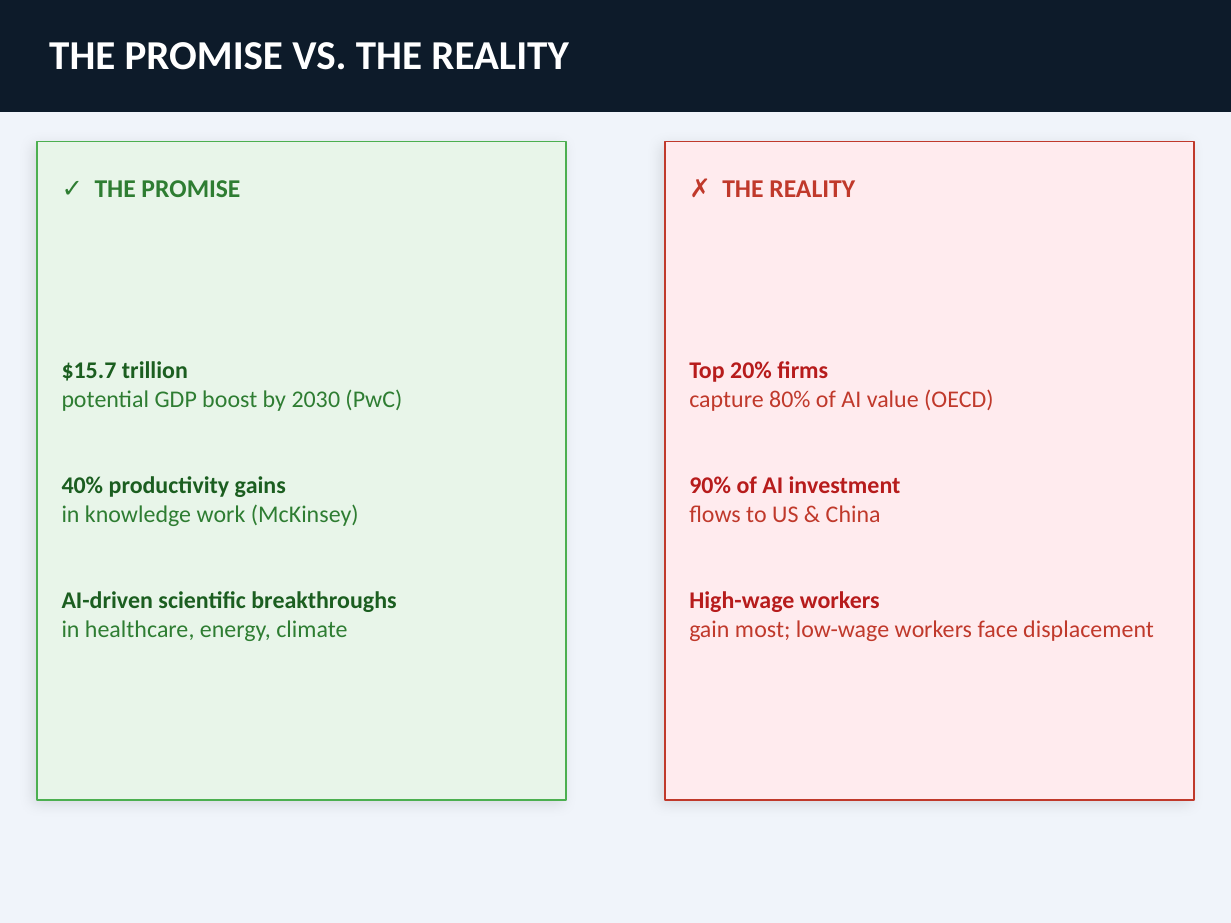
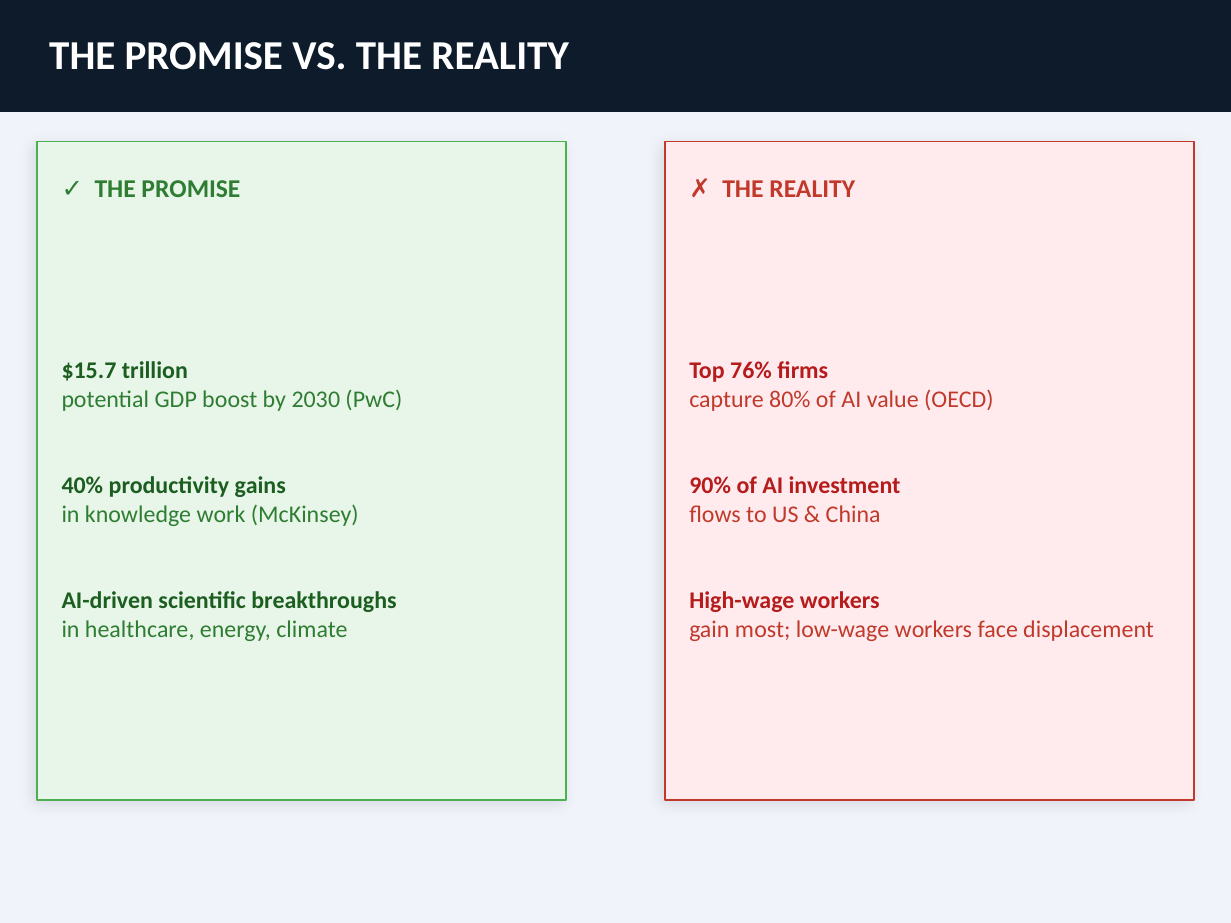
20%: 20% -> 76% (751, 371)
